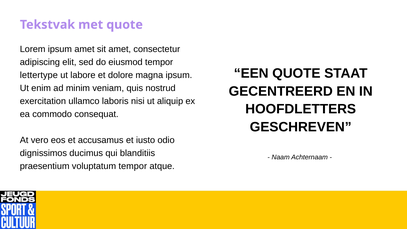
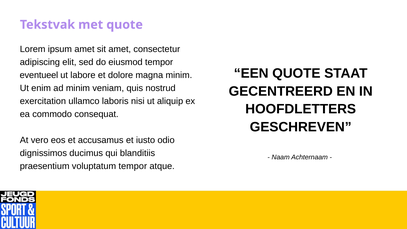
lettertype: lettertype -> eventueel (39, 75)
magna ipsum: ipsum -> minim (179, 75)
